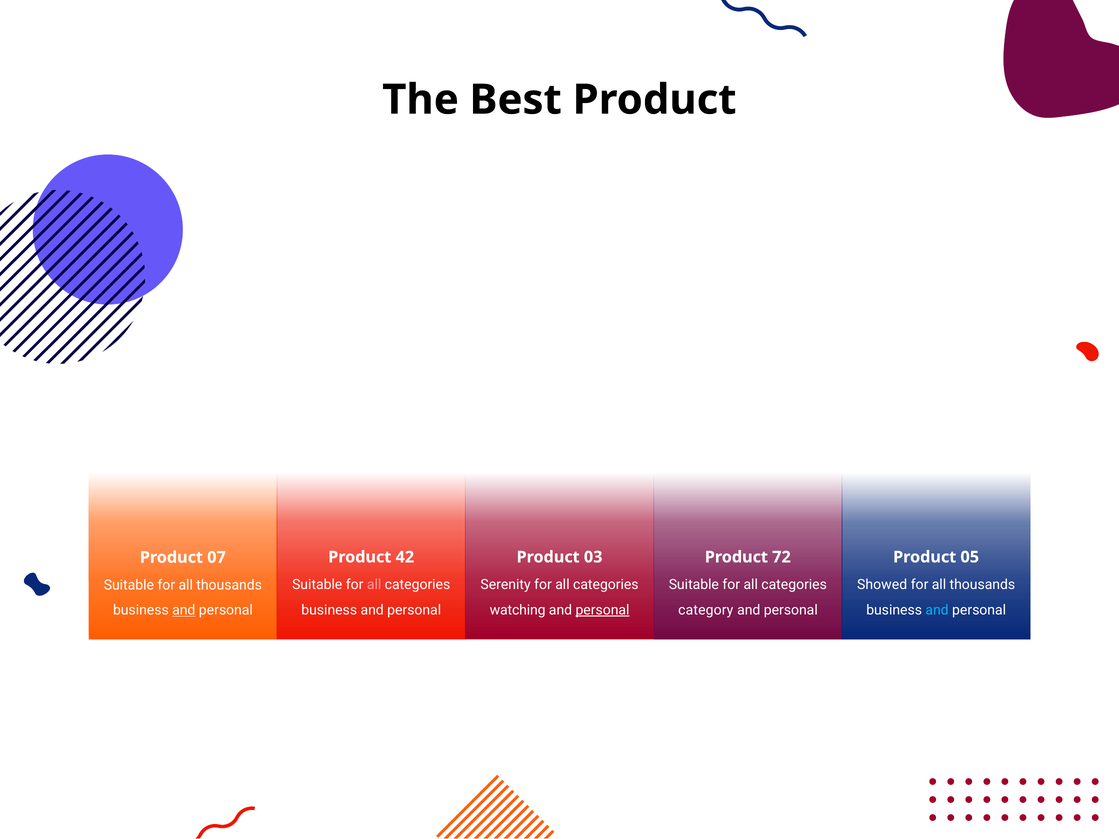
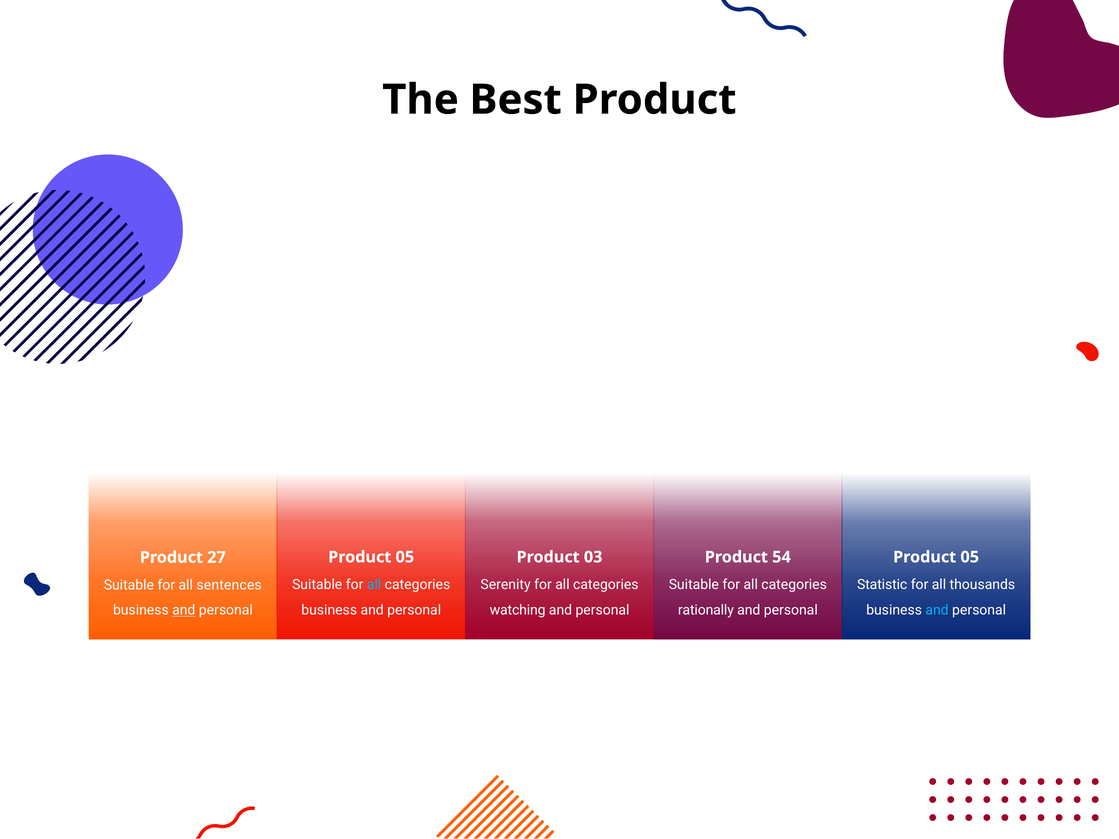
42: 42 -> 05 (405, 557)
72: 72 -> 54 (781, 557)
07: 07 -> 27 (217, 558)
all colour: pink -> light blue (374, 585)
Showed: Showed -> Statistic (882, 585)
Suitable for all thousands: thousands -> sentences (229, 585)
personal underline: present -> none (603, 610)
category: category -> rationally (706, 610)
